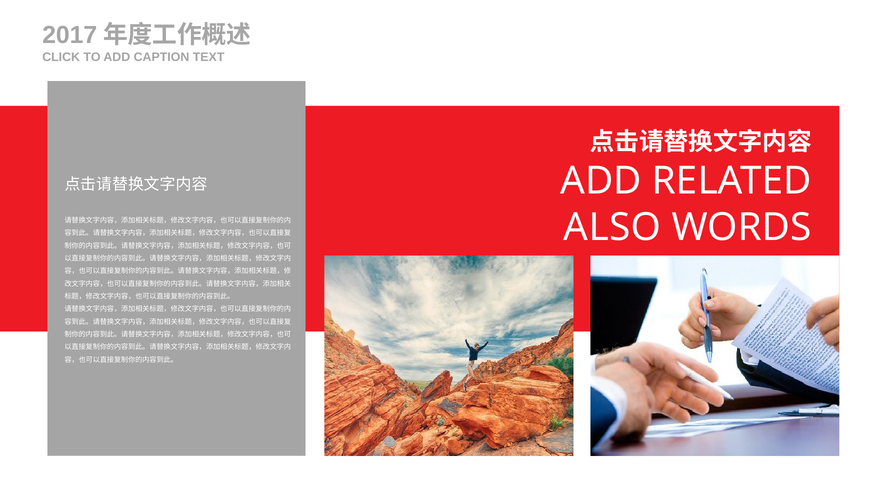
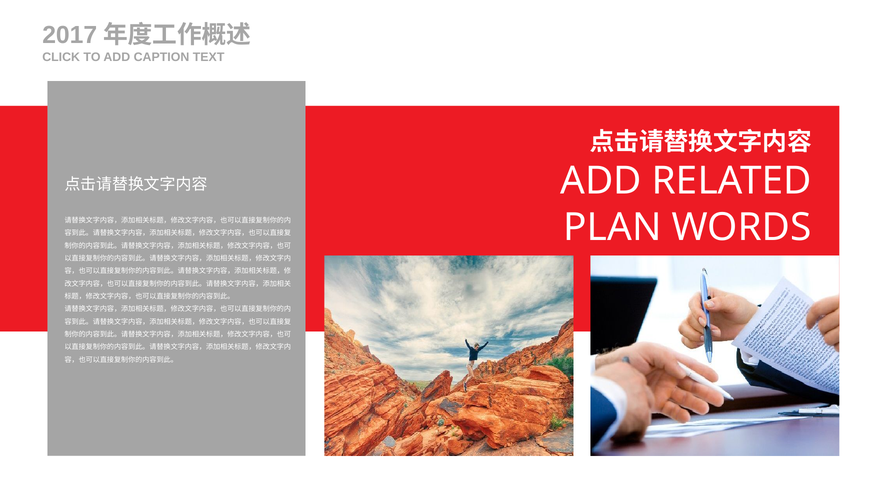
ALSO: ALSO -> PLAN (613, 228)
